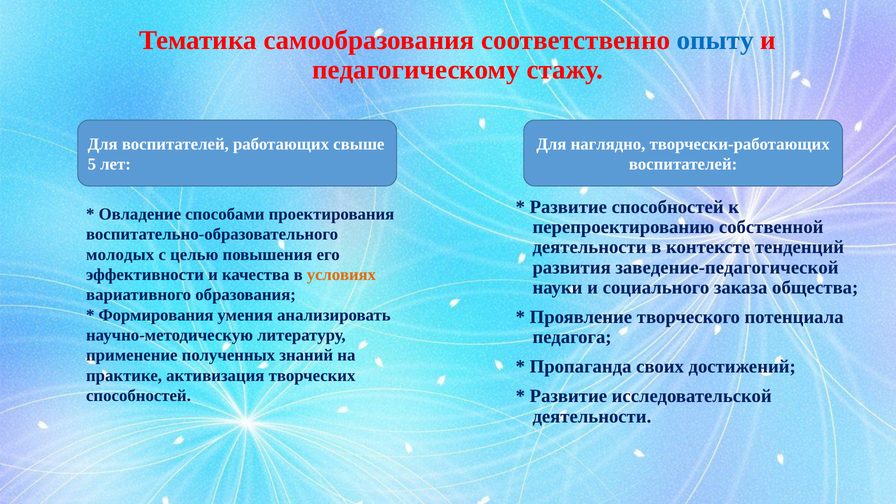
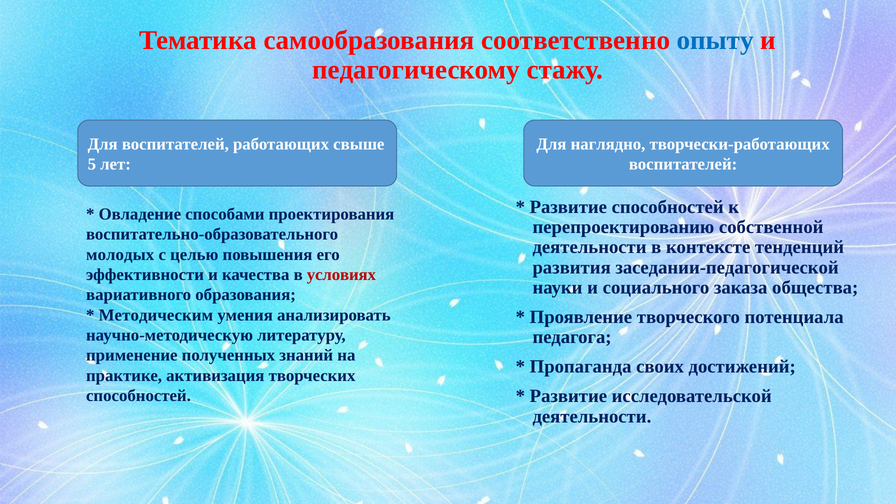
заведение-педагогической: заведение-педагогической -> заседании-педагогической (727, 267)
условиях colour: orange -> red (341, 275)
Формирования: Формирования -> Методическим (156, 315)
